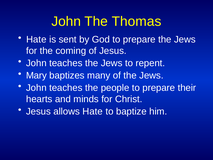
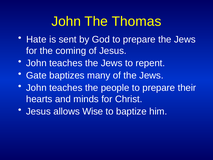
Mary: Mary -> Gate (36, 75)
allows Hate: Hate -> Wise (93, 111)
